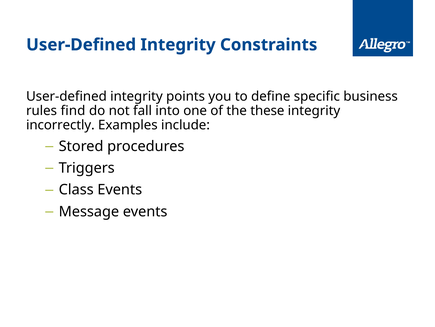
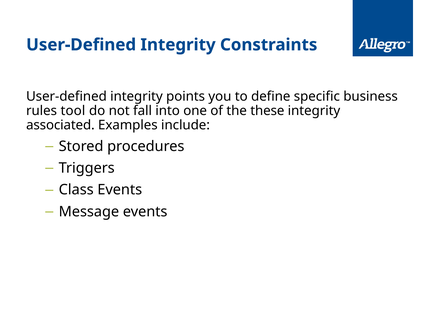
find: find -> tool (73, 111)
incorrectly: incorrectly -> associated (60, 125)
